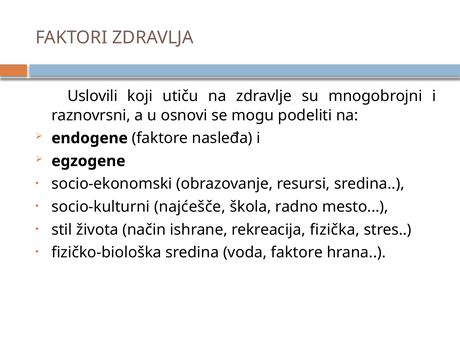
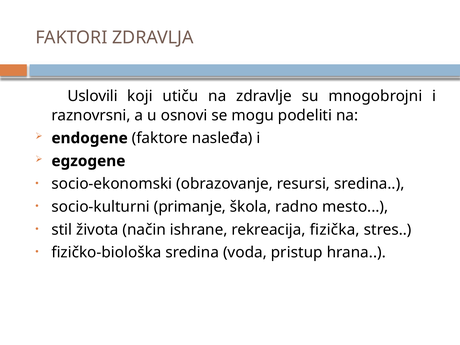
najćešče: najćešče -> primanje (190, 207)
voda faktore: faktore -> pristup (297, 253)
